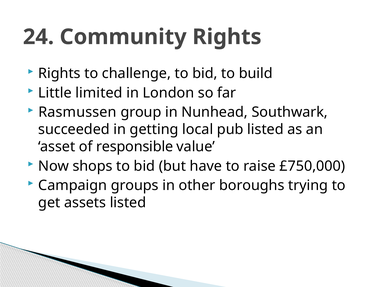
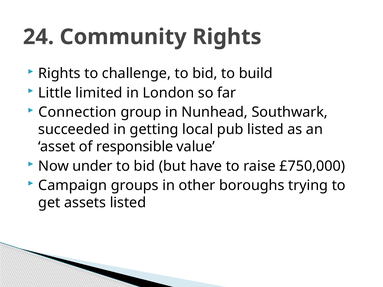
Rasmussen: Rasmussen -> Connection (77, 112)
shops: shops -> under (93, 166)
